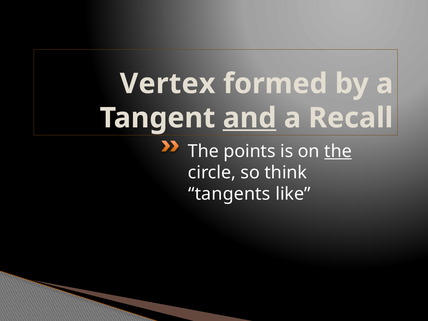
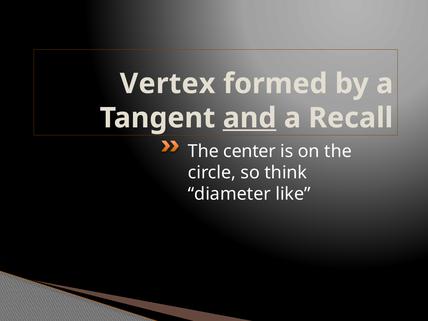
points: points -> center (250, 151)
the underline: present -> none (338, 151)
tangents: tangents -> diameter (229, 194)
